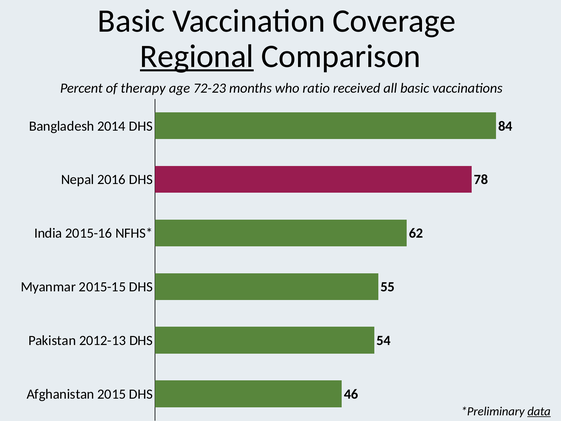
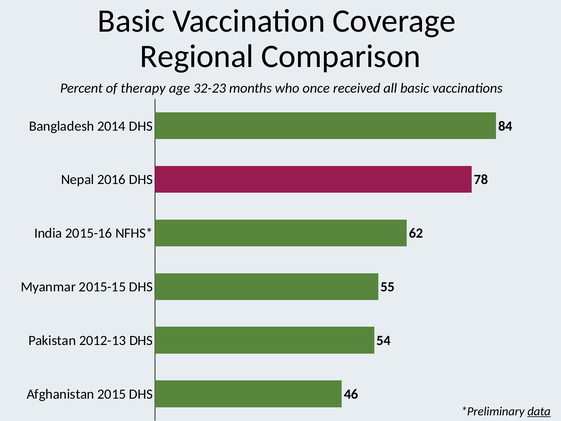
Regional underline: present -> none (197, 56)
72-23: 72-23 -> 32-23 (210, 88)
ratio: ratio -> once (316, 88)
